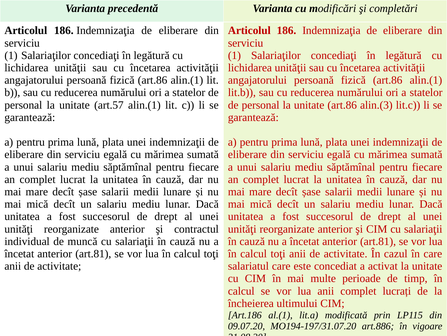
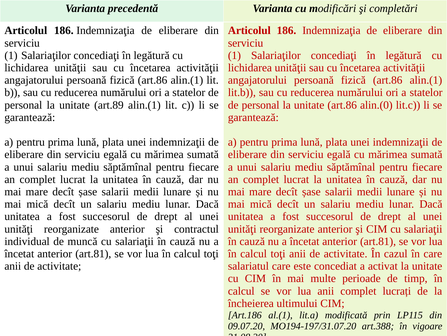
art.57: art.57 -> art.89 (109, 105)
alin.(3: alin.(3 -> alin.(0 (376, 105)
art.886: art.886 -> art.388 (378, 325)
